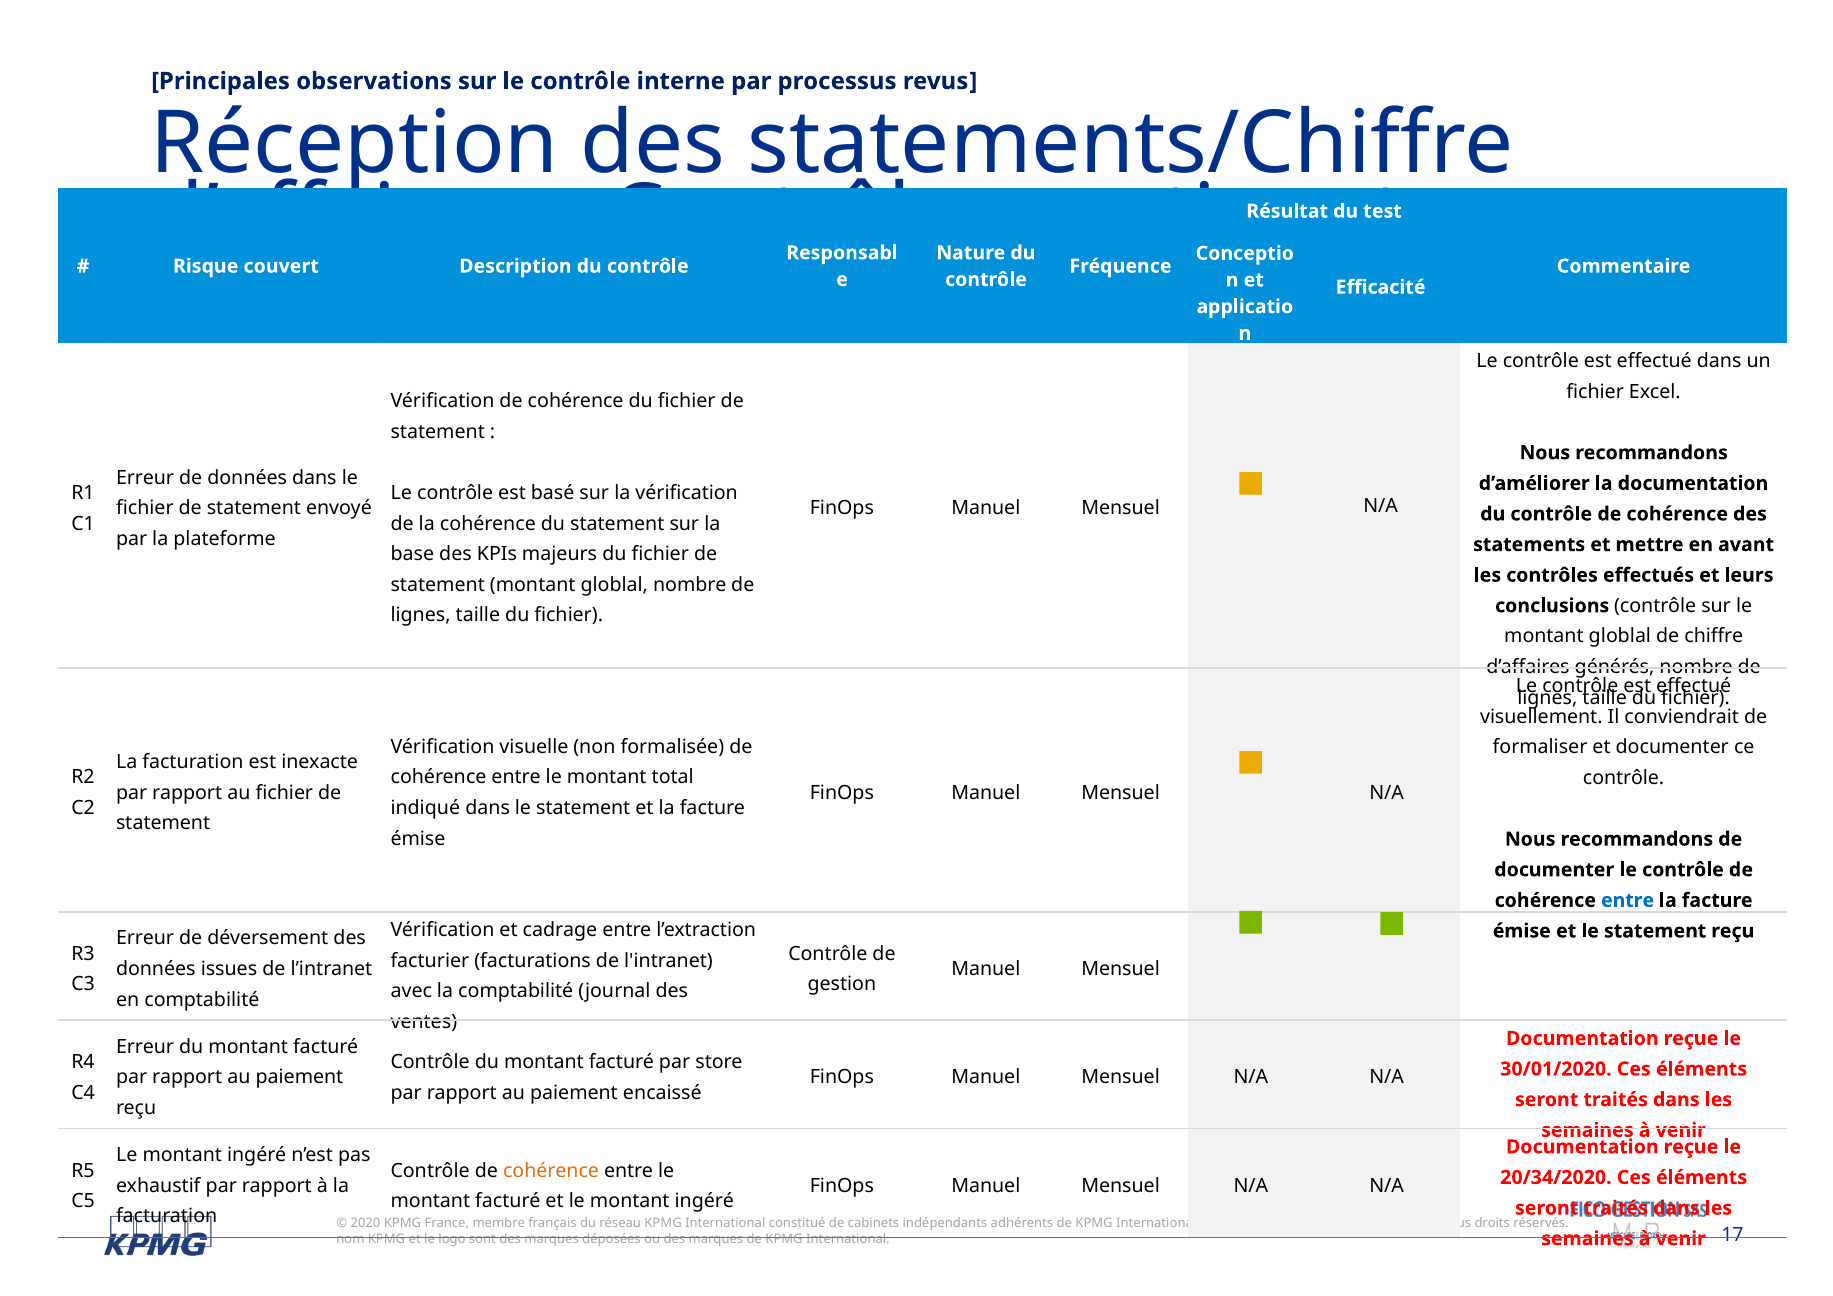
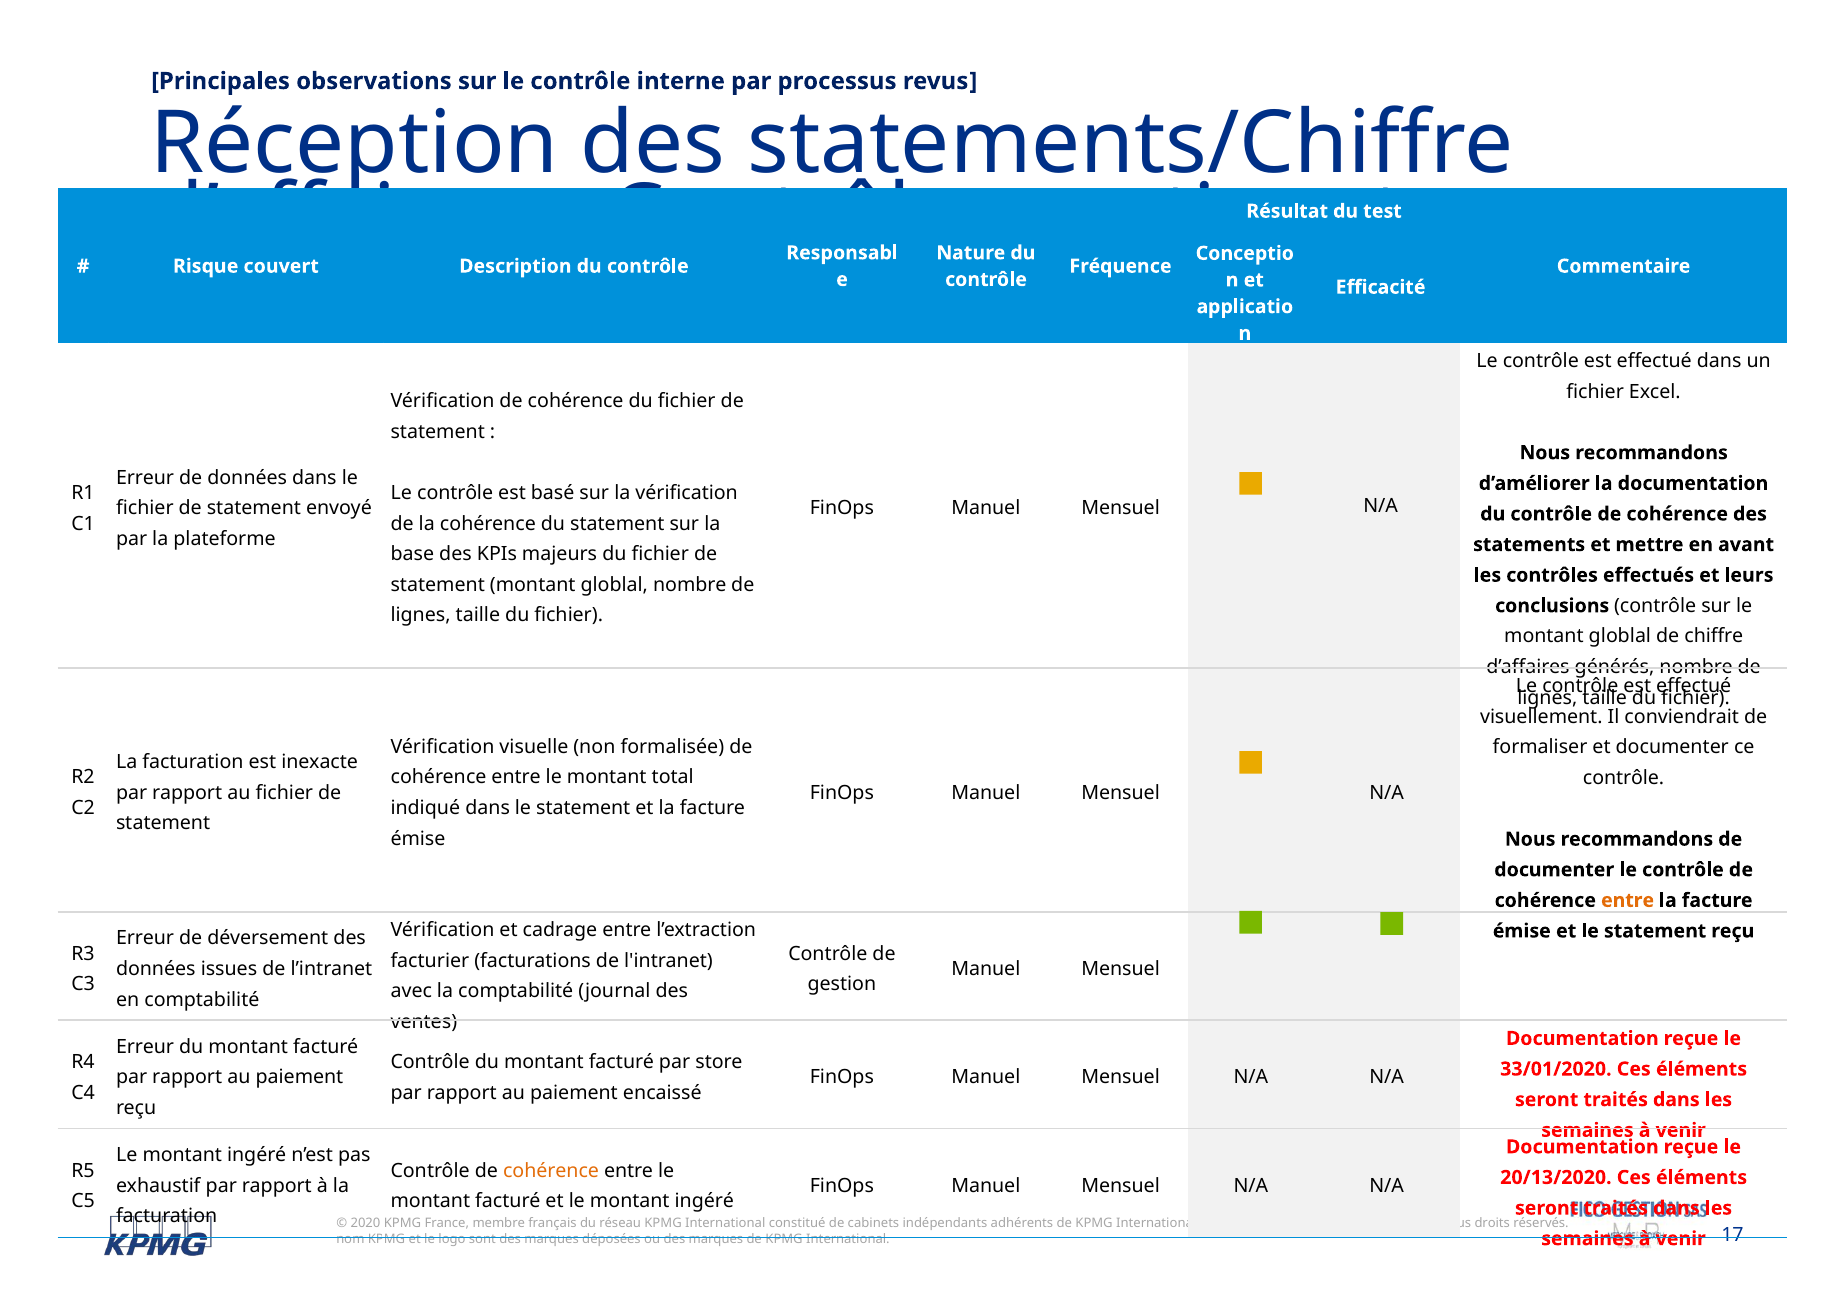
entre colour: blue -> orange (1628, 900)
30/01/2020: 30/01/2020 -> 33/01/2020 (1556, 1069)
20/34/2020: 20/34/2020 -> 20/13/2020 (1556, 1178)
